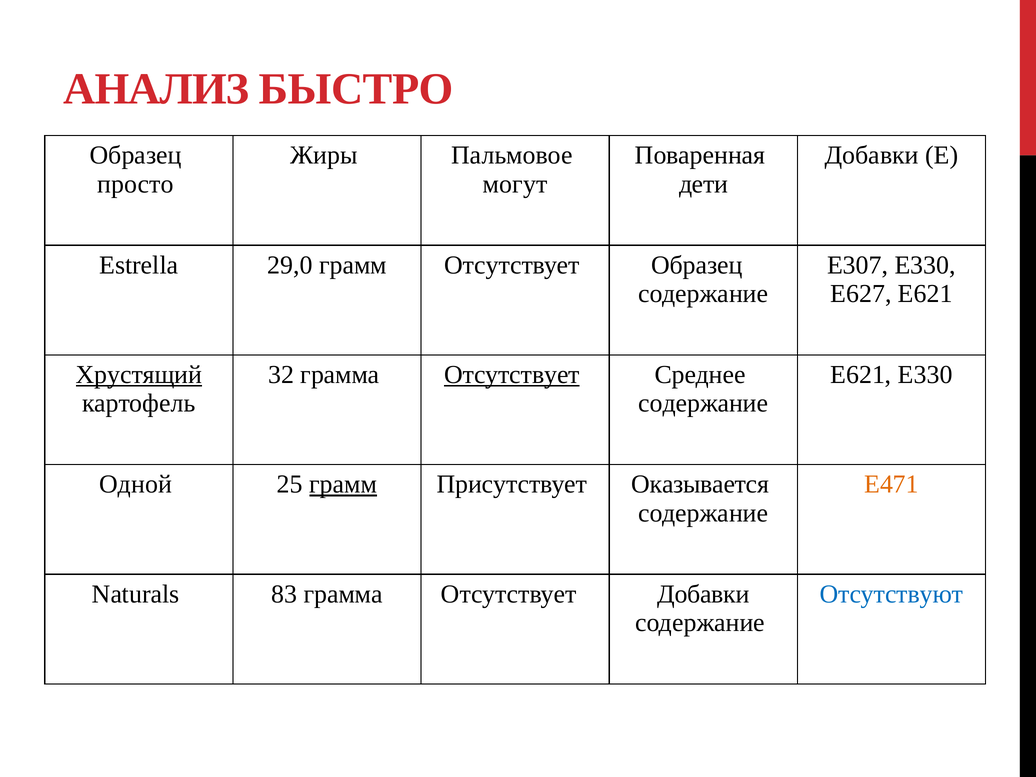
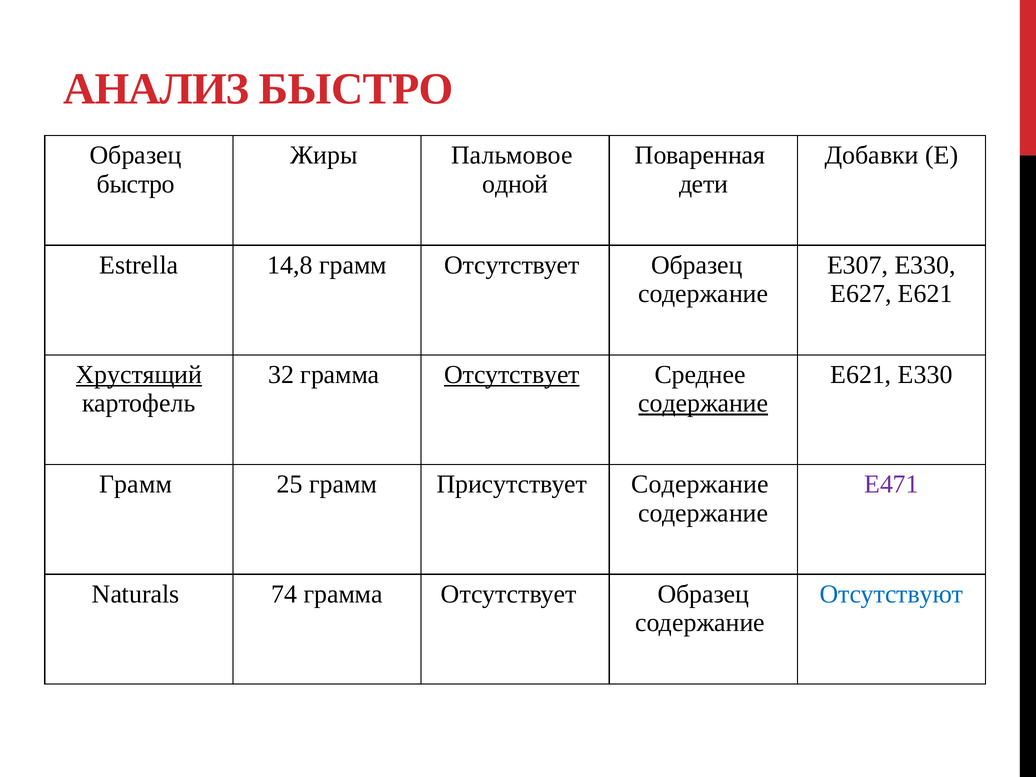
просто: просто -> быстро (136, 184)
могут: могут -> одной (515, 184)
29,0: 29,0 -> 14,8 (290, 265)
содержание underline: none -> present (703, 403)
Одной: Одной -> Грамм (136, 484)
грамм underline: present -> none (343, 484)
Присутствует Оказывается: Оказывается -> Содержание (700, 484)
Е471 colour: orange -> purple (892, 484)
83: 83 -> 74 (284, 594)
грамма Отсутствует Добавки: Добавки -> Образец (703, 594)
